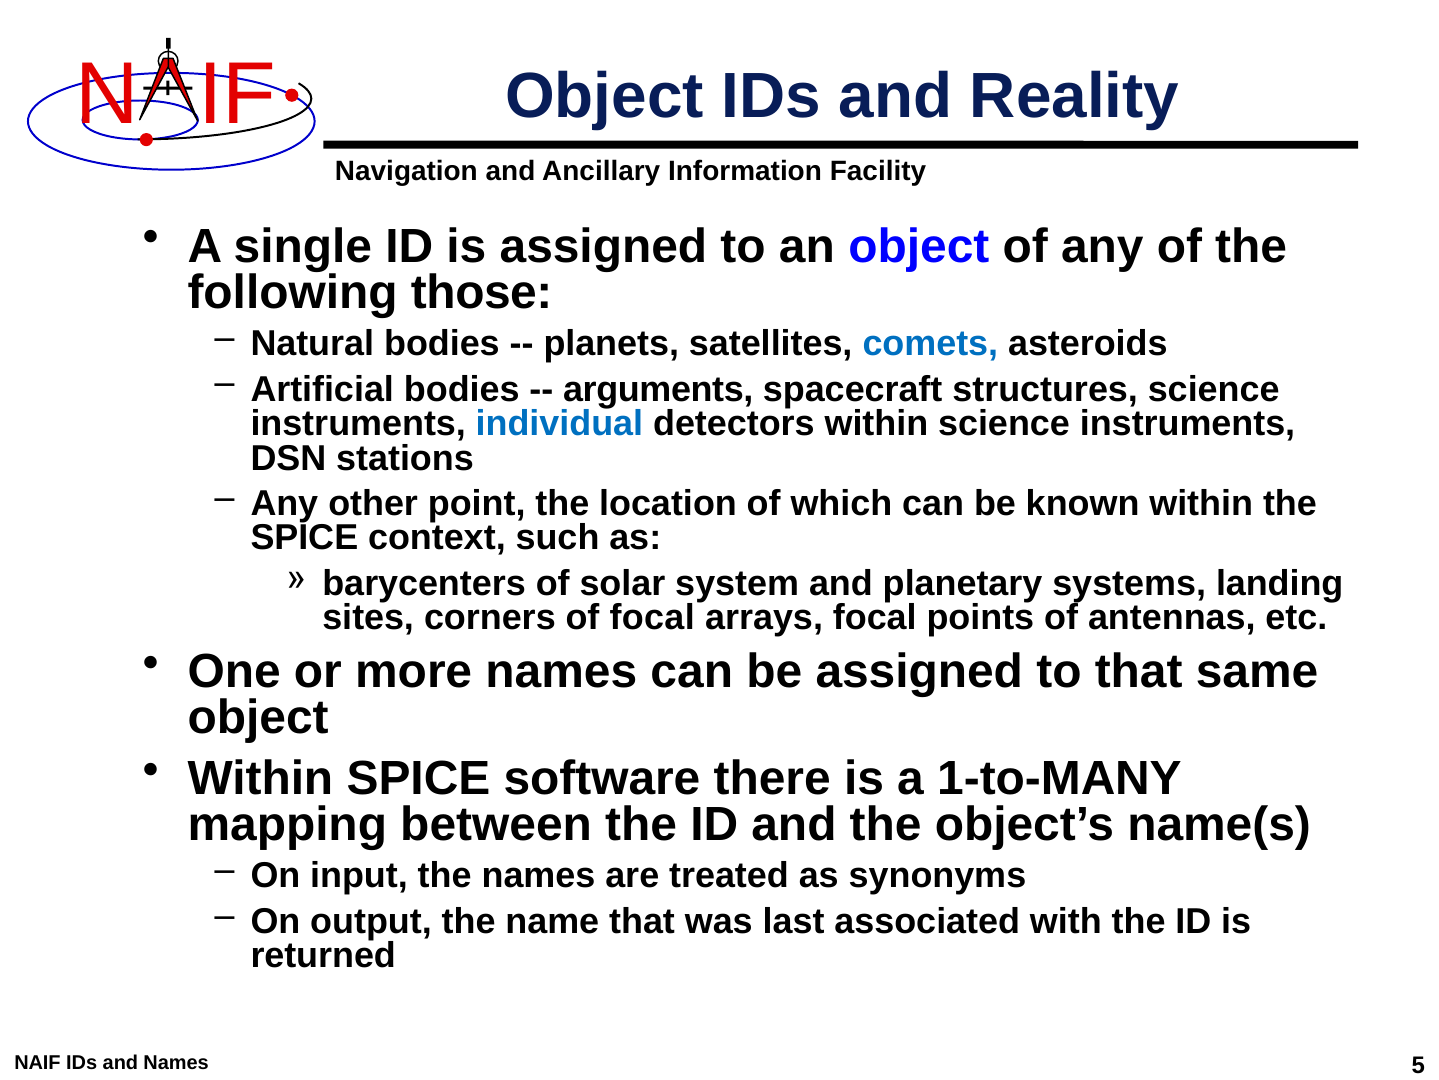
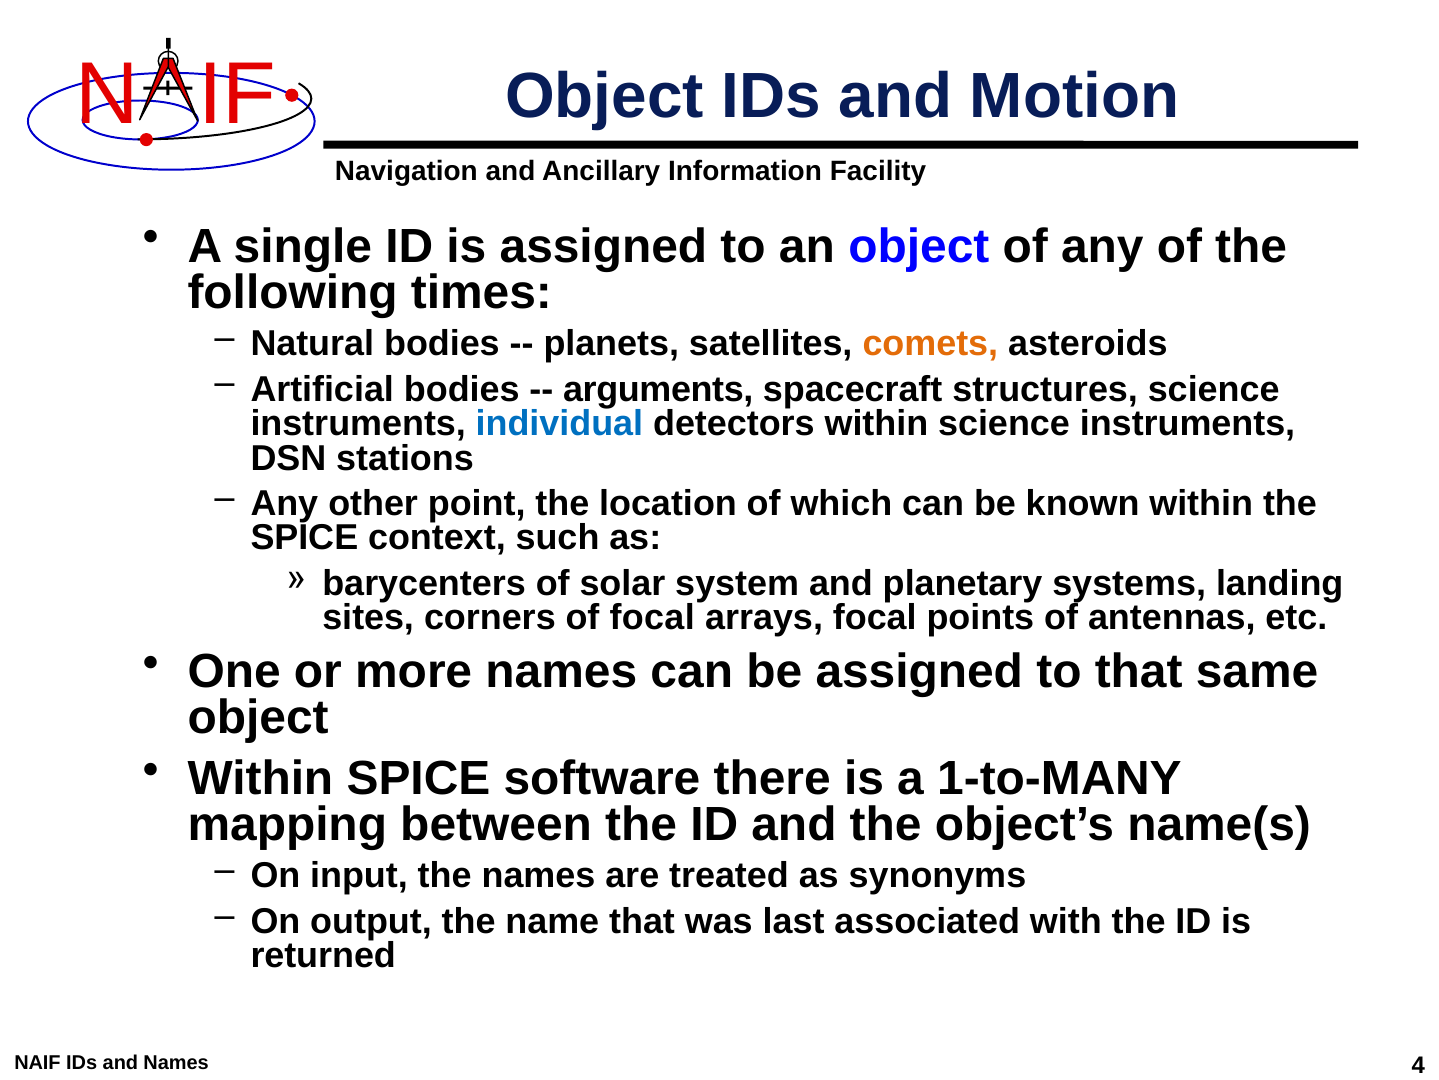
Reality: Reality -> Motion (1075, 96)
those: those -> times (481, 292)
comets colour: blue -> orange (930, 344)
5: 5 -> 4 (1418, 1065)
